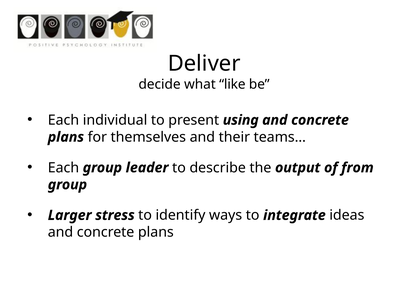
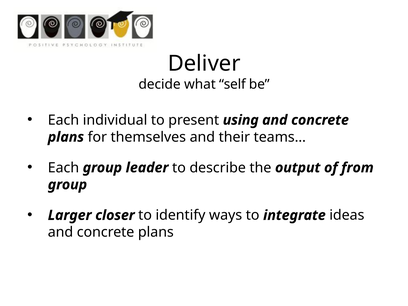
like: like -> self (232, 84)
stress: stress -> closer (115, 215)
